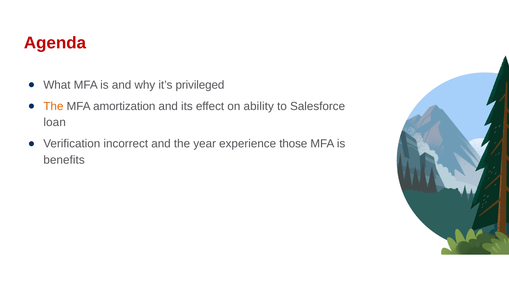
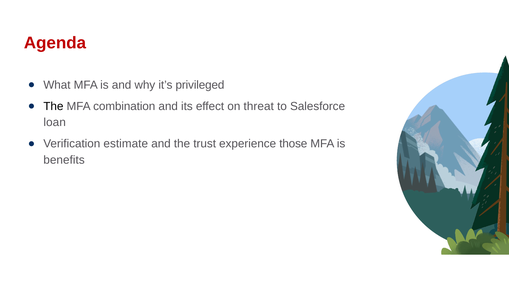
The colour: orange -> black (53, 107)
amortization: amortization -> combination (124, 107)
ability: ability -> threat (259, 107)
incorrect: incorrect -> estimate (126, 144)
year: year -> trust (205, 144)
